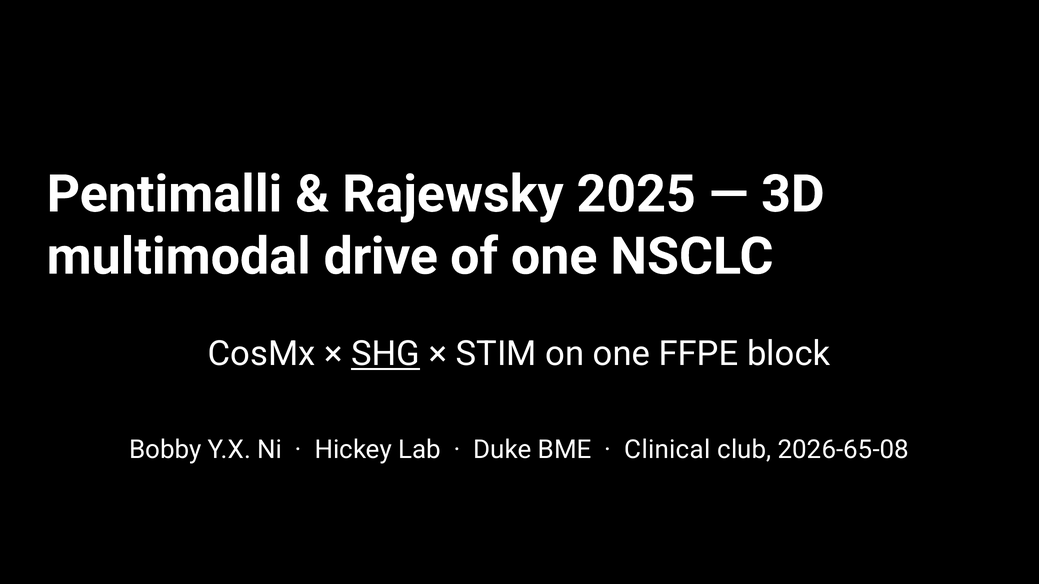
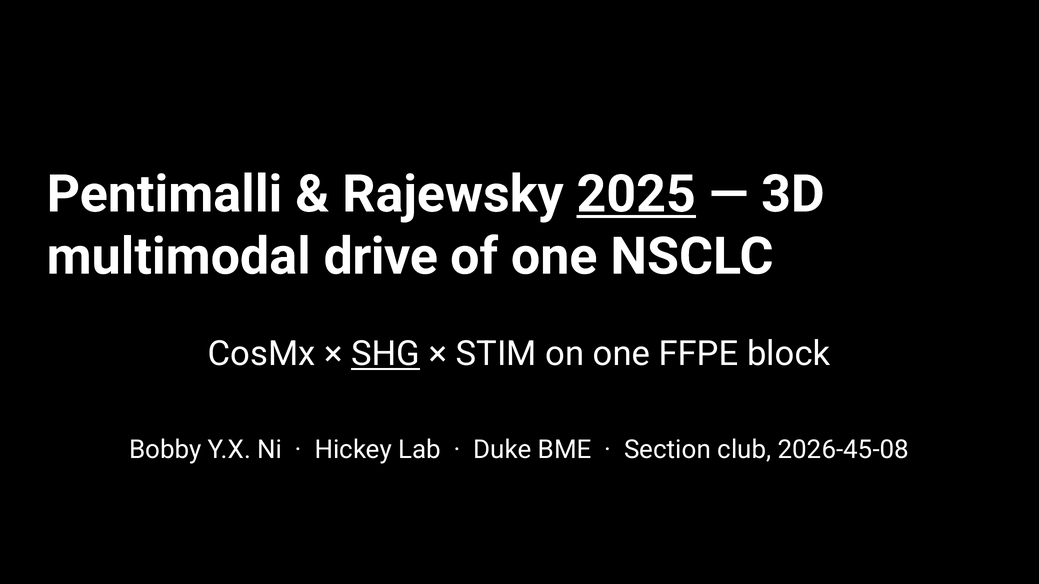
2025 underline: none -> present (636, 194)
Clinical: Clinical -> Section (668, 450)
2026-65-08: 2026-65-08 -> 2026-45-08 (843, 450)
